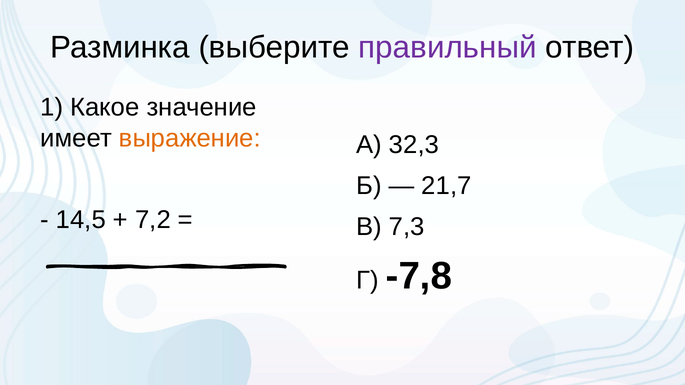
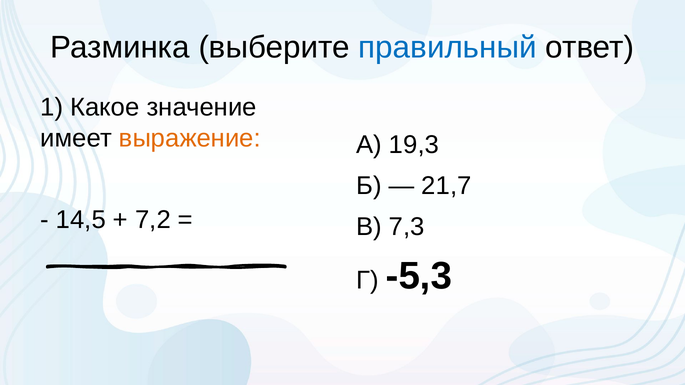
правильный colour: purple -> blue (448, 47)
32,3: 32,3 -> 19,3 (414, 145)
-7,8: -7,8 -> -5,3 (419, 276)
